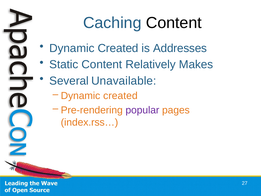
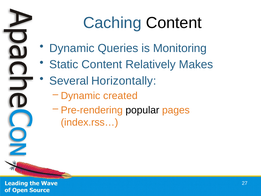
Created: Created -> Queries (118, 48)
Addresses: Addresses -> Monitoring (180, 48)
Unavailable: Unavailable -> Horizontally (124, 81)
popular colour: purple -> black (142, 110)
